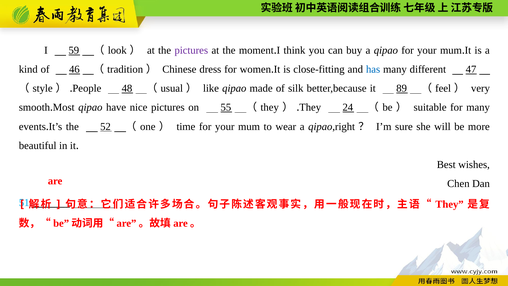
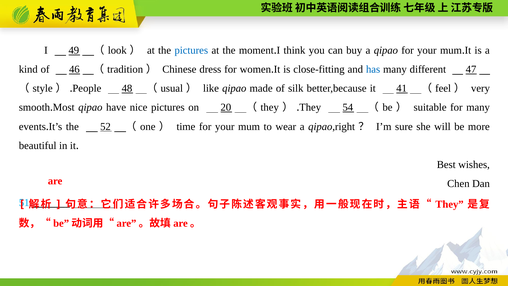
59: 59 -> 49 (74, 50)
pictures colour: purple -> blue (191, 50)
89: 89 -> 41 (402, 88)
55: 55 -> 20 (226, 107)
24: 24 -> 54 (348, 107)
